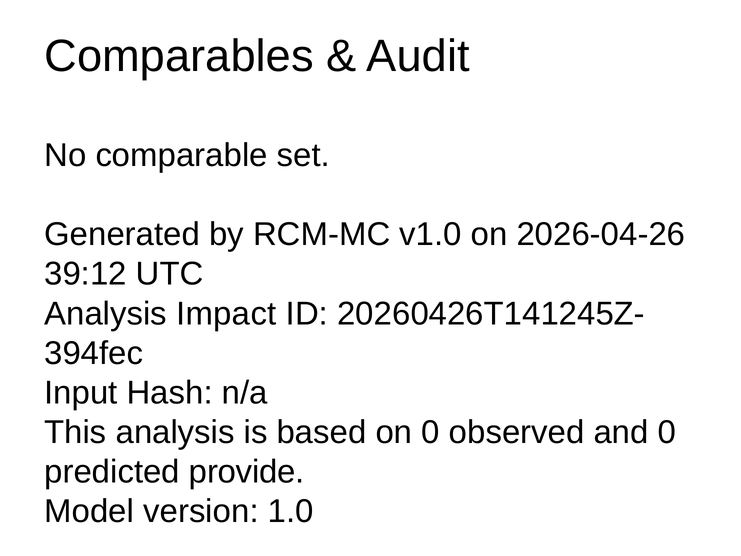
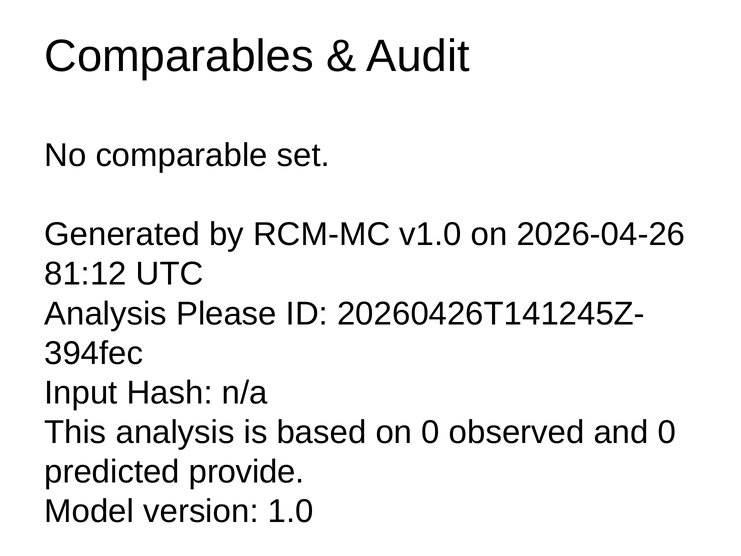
39:12: 39:12 -> 81:12 (86, 274)
Impact: Impact -> Please (226, 314)
